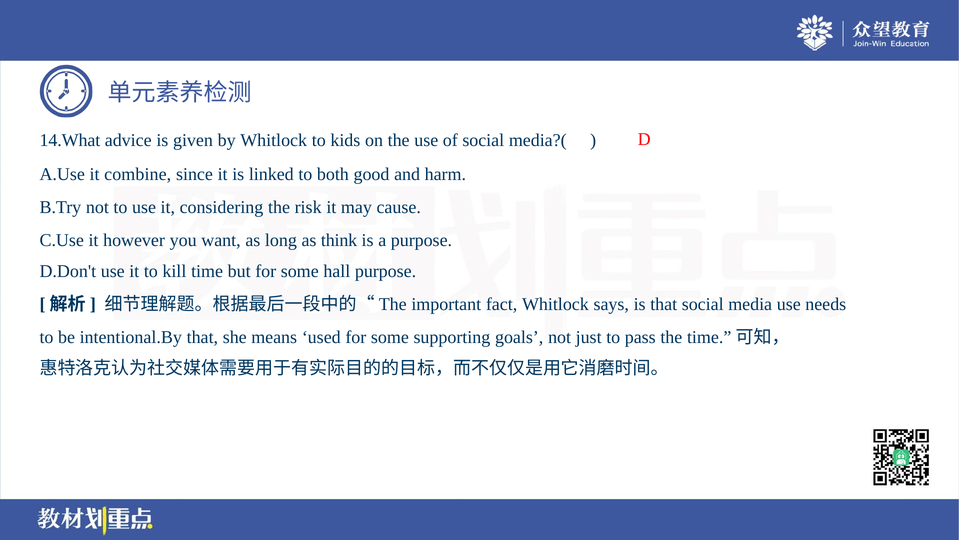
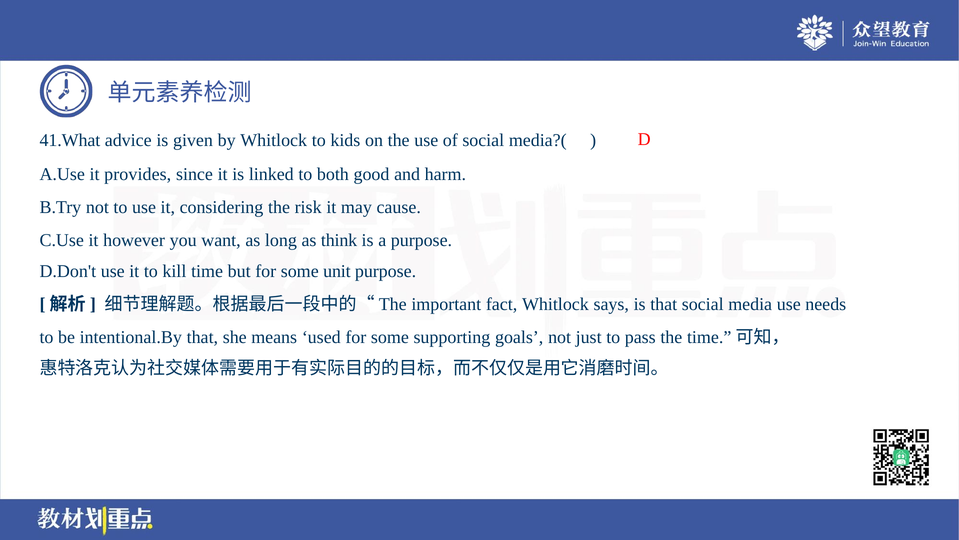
14.What: 14.What -> 41.What (70, 140)
combine: combine -> provides (138, 174)
hall: hall -> unit (337, 271)
